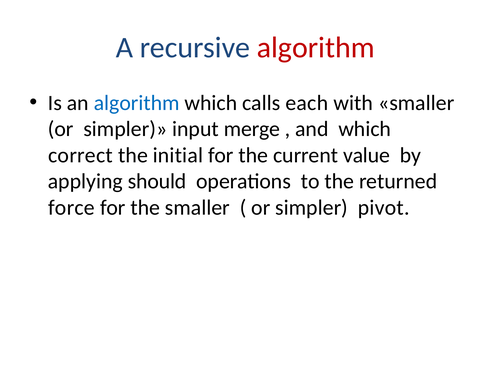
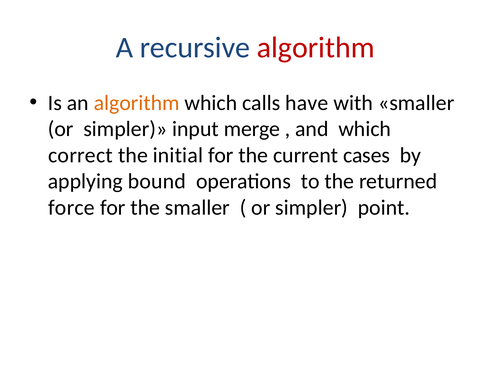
algorithm colour: blue -> orange (137, 103)
each: each -> have (307, 103)
value: value -> cases (366, 155)
should: should -> bound (157, 182)
pivot: pivot -> point (384, 208)
